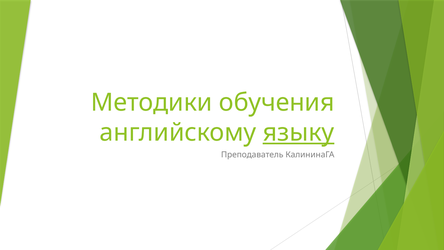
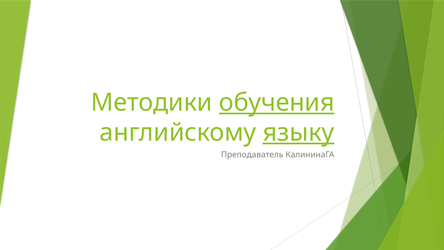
обучения underline: none -> present (277, 103)
